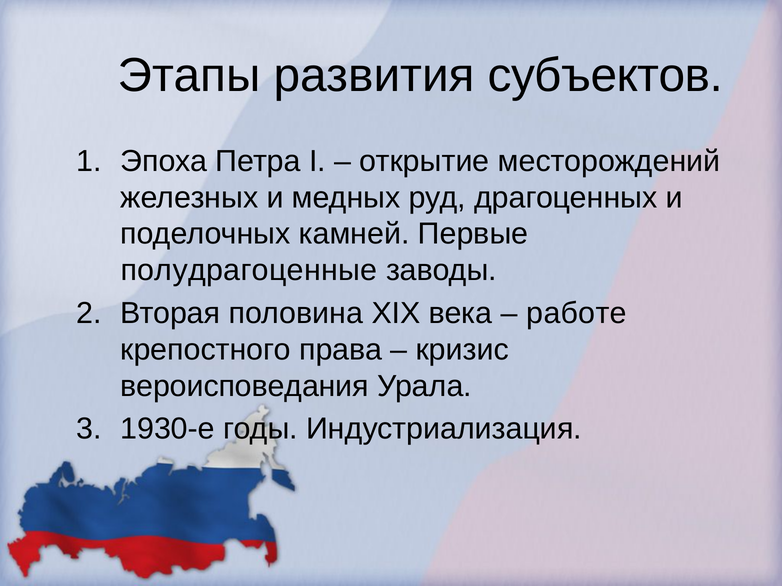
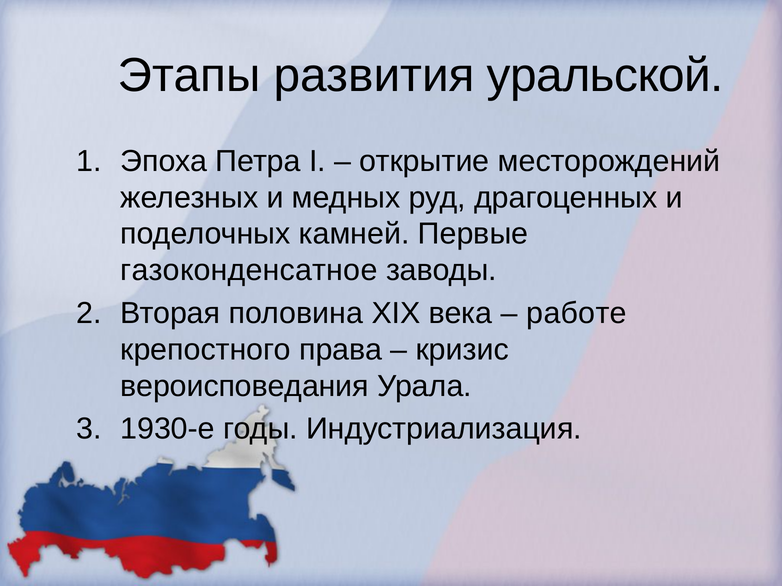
субъектов: субъектов -> уральской (605, 76)
полудрагоценные: полудрагоценные -> газоконденсатное (249, 271)
